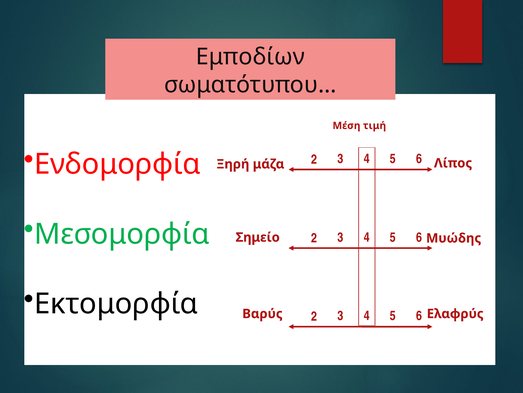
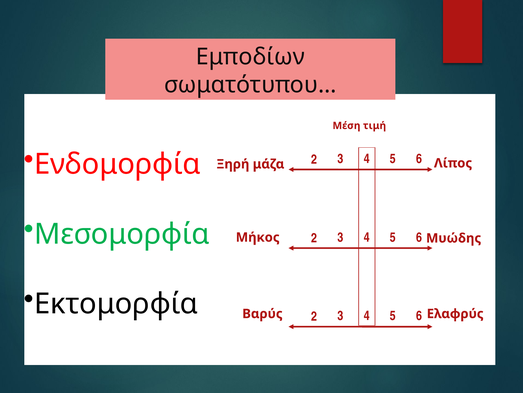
Σημείο: Σημείο -> Μήκος (258, 237)
